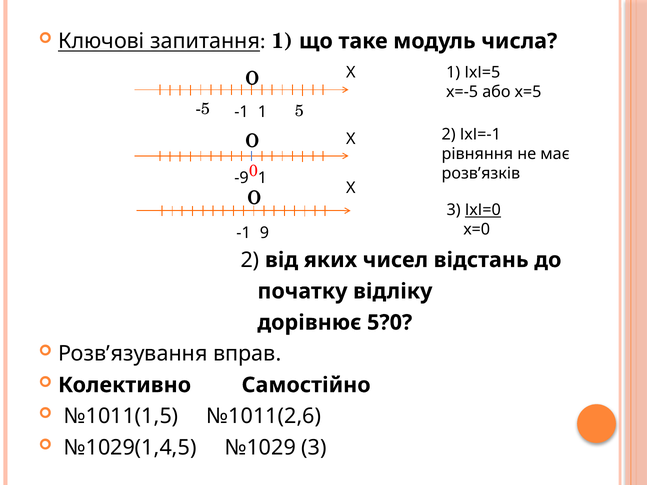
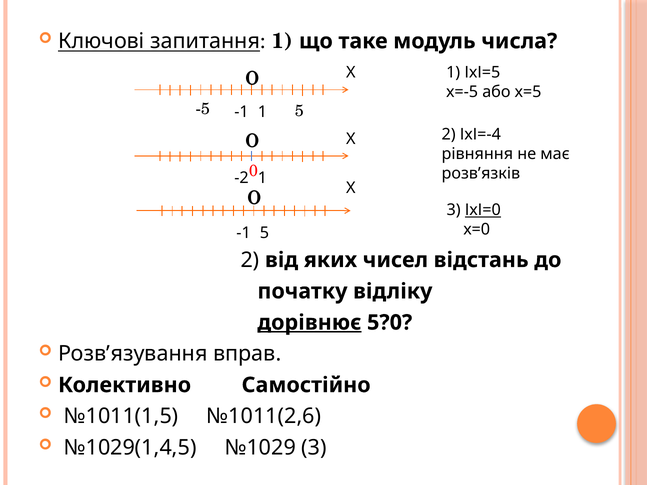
ІхІ=-1: ІхІ=-1 -> ІхІ=-4 (480, 135)
-9: -9 -> -2 (242, 178)
-1 9: 9 -> 5 (264, 233)
дорівнює underline: none -> present (309, 323)
